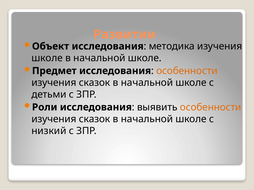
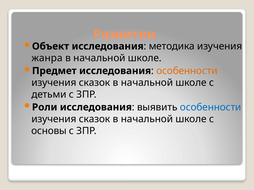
школе: школе -> жанра (47, 58)
особенности colour: orange -> blue (211, 107)
низкий: низкий -> основы (49, 131)
